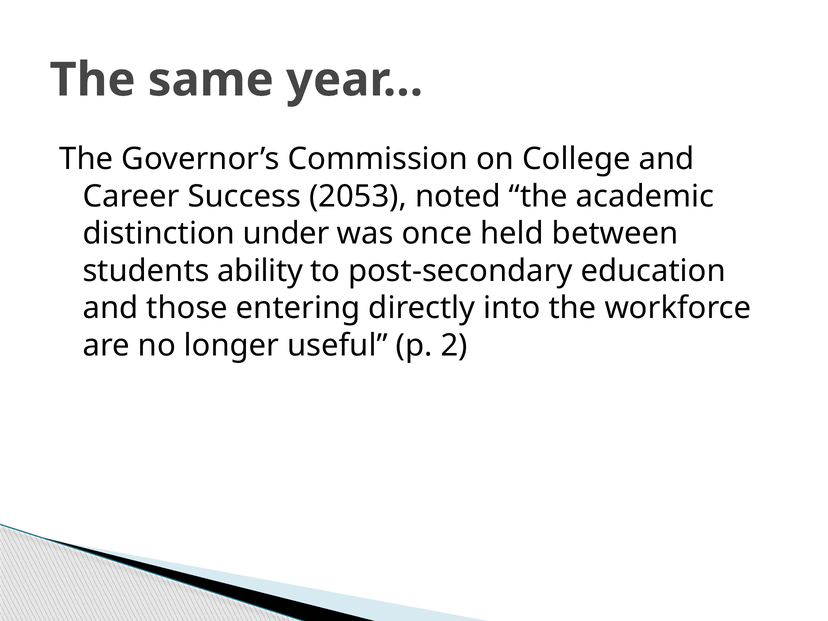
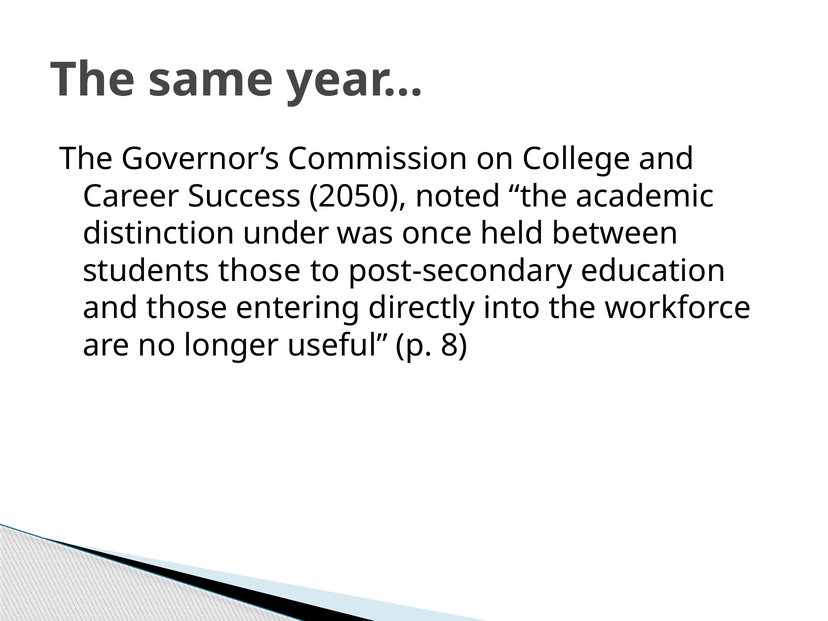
2053: 2053 -> 2050 (358, 196)
students ability: ability -> those (260, 271)
2: 2 -> 8 (454, 345)
